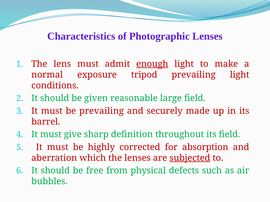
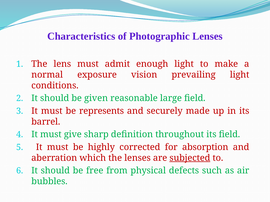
enough underline: present -> none (152, 64)
tripod: tripod -> vision (144, 75)
be prevailing: prevailing -> represents (102, 111)
